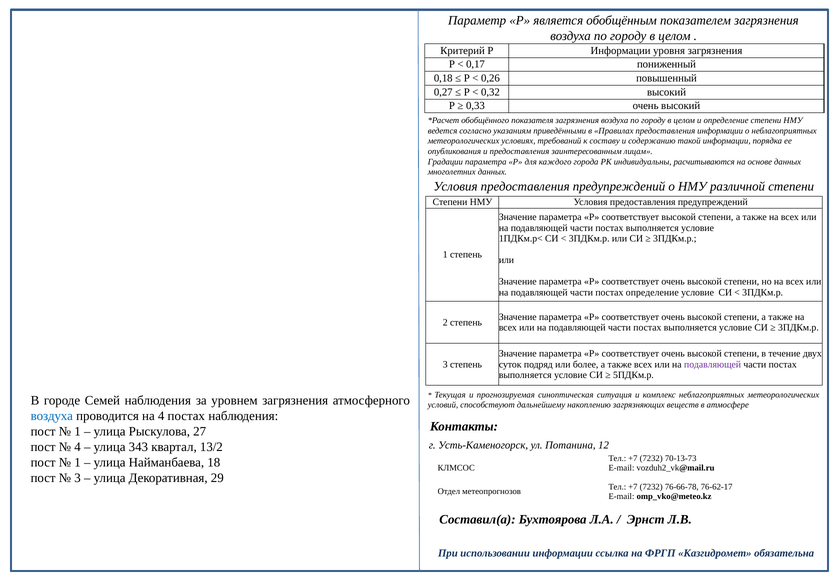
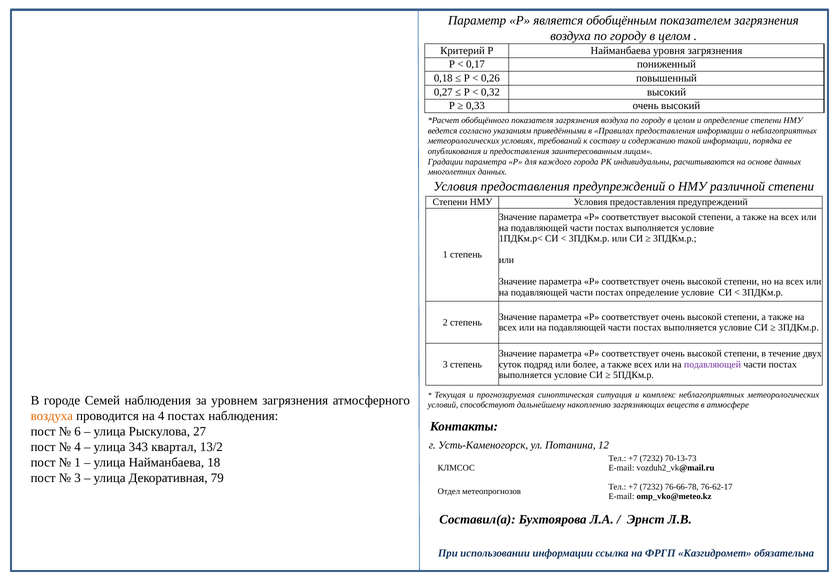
Р Информации: Информации -> Найманбаева (621, 51)
воздуха colour: blue -> orange (52, 416)
1: 1 -> 6 (78, 432)
29: 29 -> 79 (217, 478)
